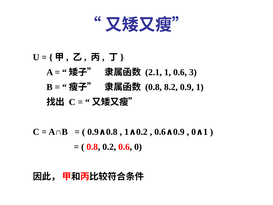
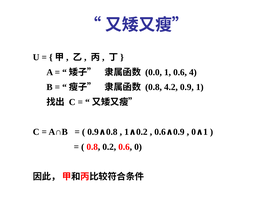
2.1: 2.1 -> 0.0 (154, 72)
3: 3 -> 4 (193, 72)
8.2: 8.2 -> 4.2 (171, 87)
